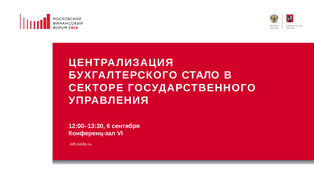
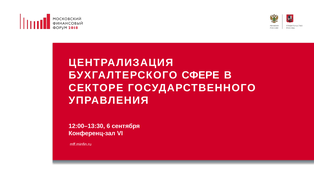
СТАЛО: СТАЛО -> СФЕРЕ (201, 75)
